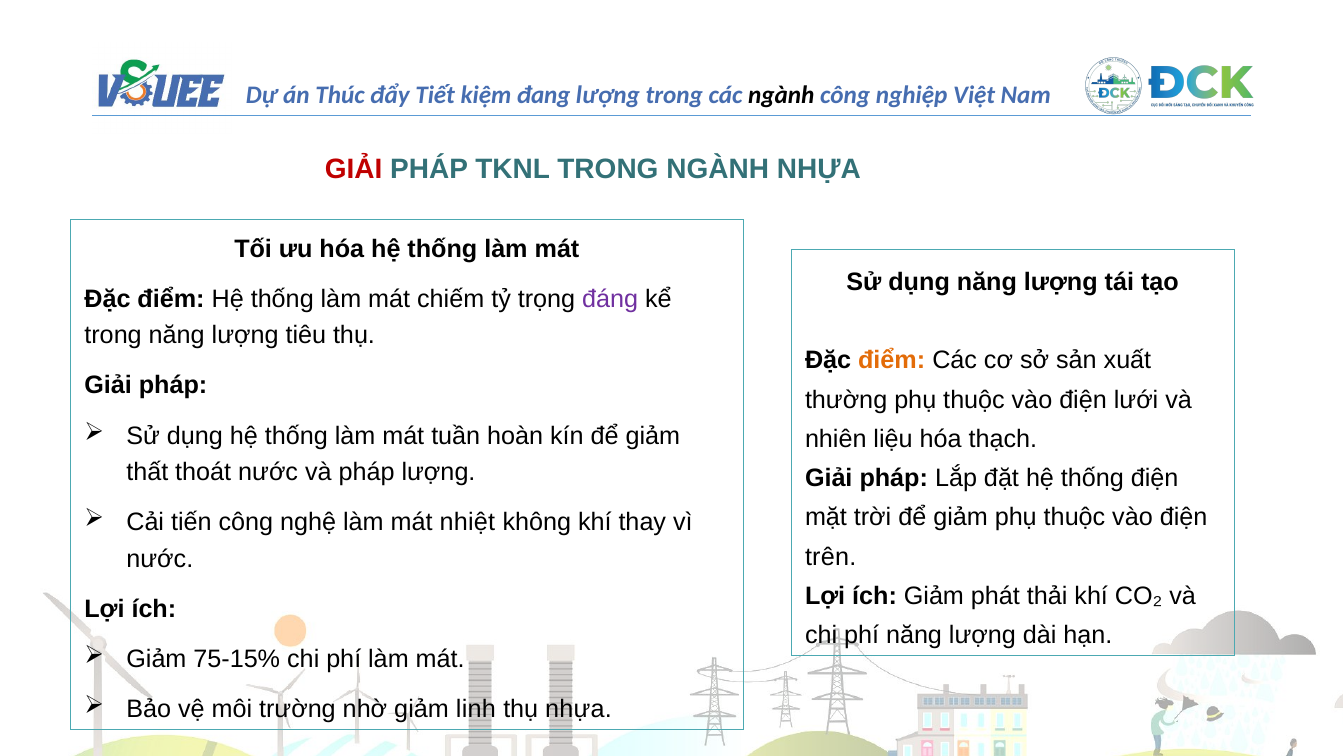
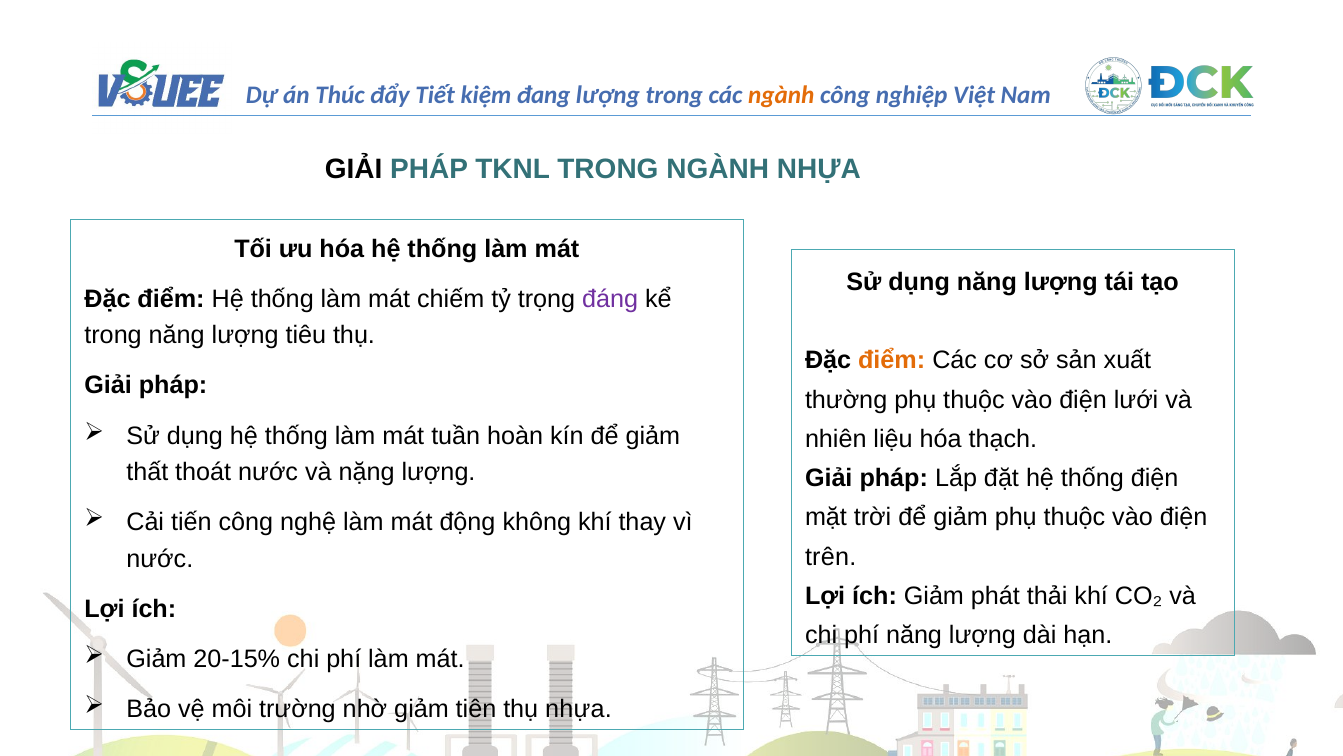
ngành colour: black -> orange (781, 95)
GIẢI colour: red -> black (354, 169)
và pháp: pháp -> nặng (367, 472)
nhiệt: nhiệt -> động (467, 522)
75-15%: 75-15% -> 20-15% (237, 659)
linh: linh -> tiên (476, 709)
